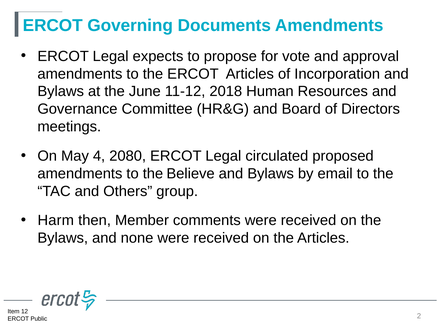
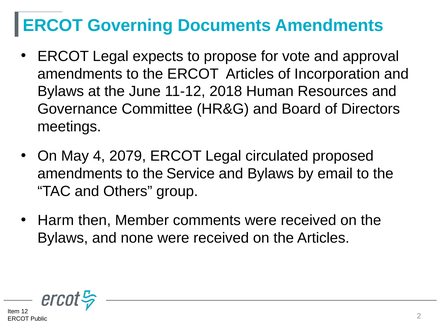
2080: 2080 -> 2079 (128, 156)
Believe: Believe -> Service (191, 173)
